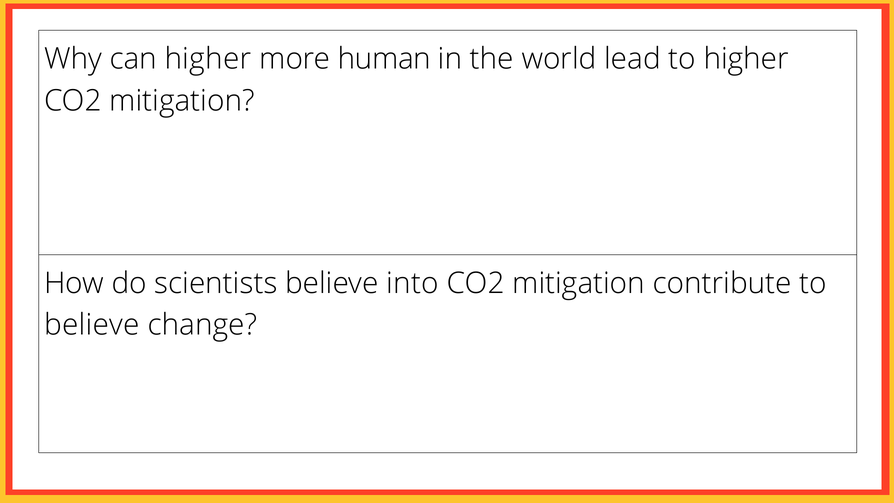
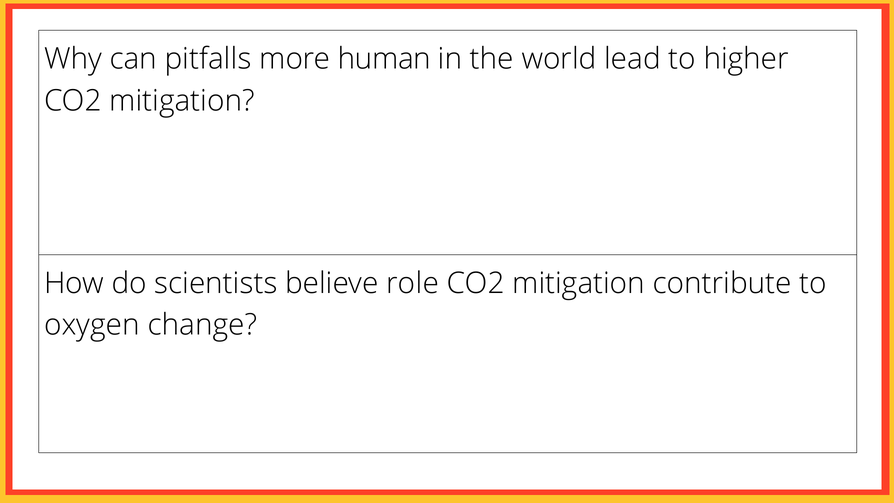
can higher: higher -> pitfalls (208, 59)
into: into -> role (412, 283)
believe: believe -> oxygen (92, 325)
